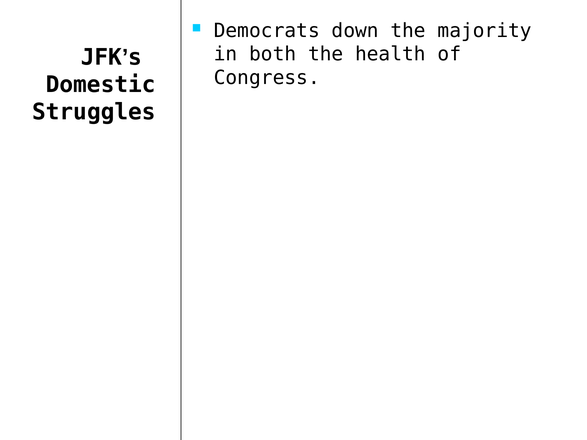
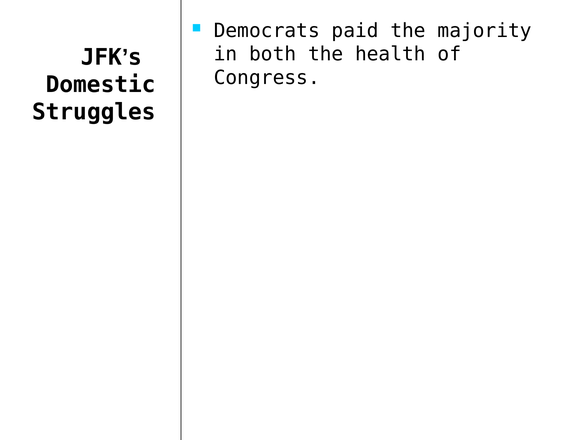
down: down -> paid (355, 31)
